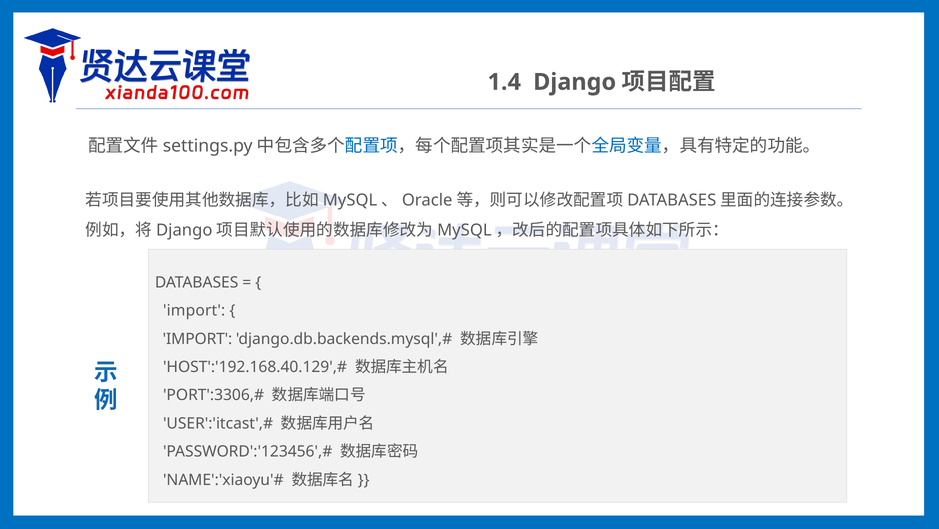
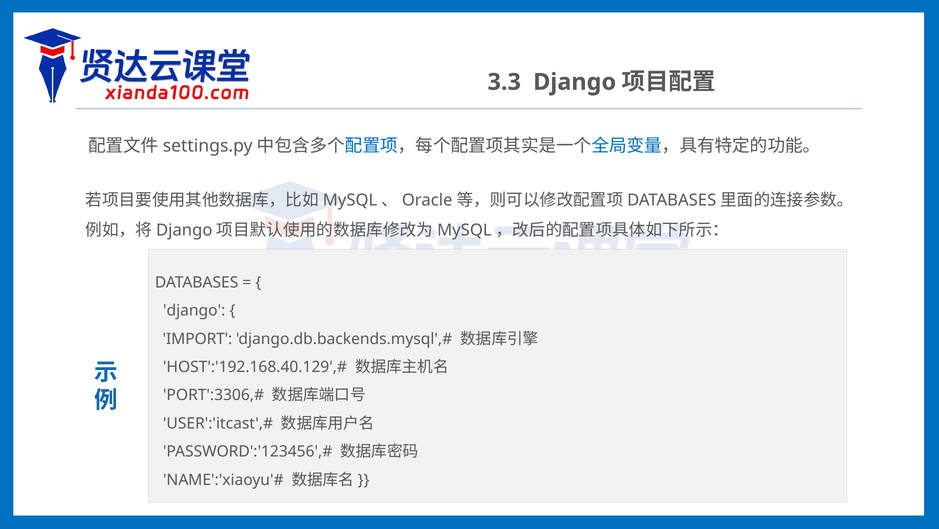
1.4: 1.4 -> 3.3 (504, 82)
import: import -> django (194, 310)
